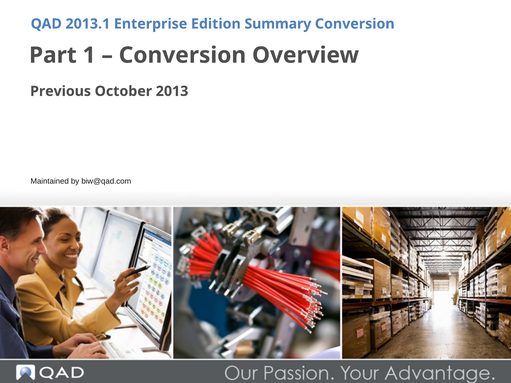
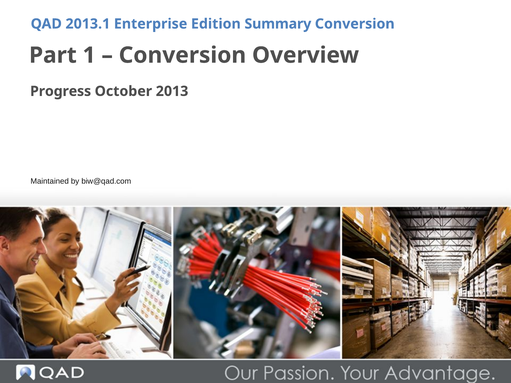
Previous: Previous -> Progress (61, 91)
